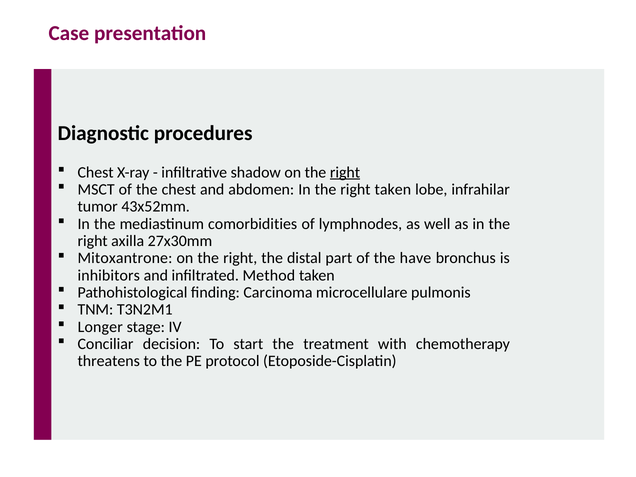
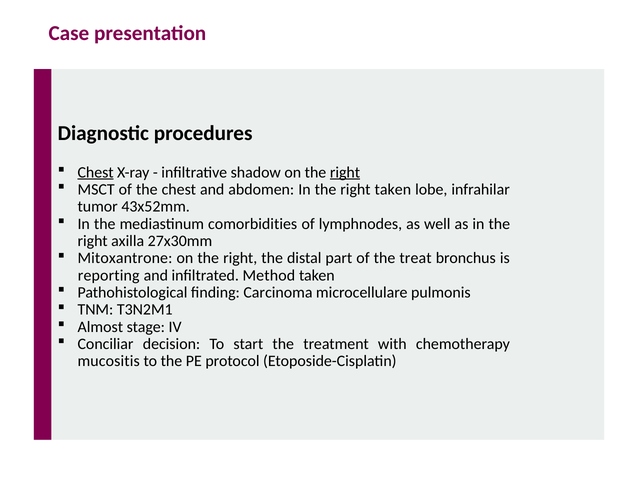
Chest underline: none -> present (96, 172)
have: have -> treat (416, 258)
inhibitors: inhibitors -> reporting (109, 275)
Longer: Longer -> Almost (100, 327)
threatens: threatens -> mucositis (109, 361)
